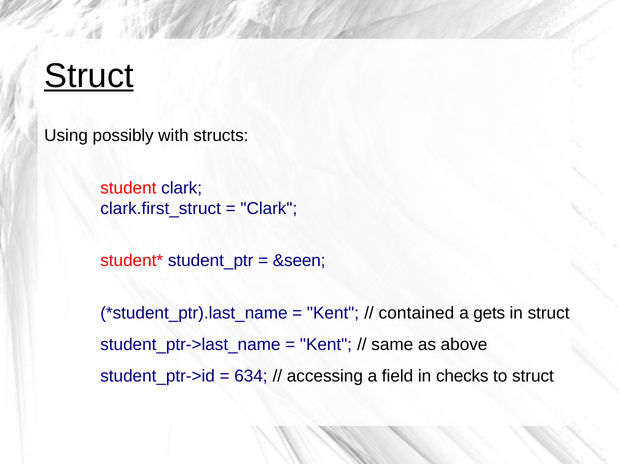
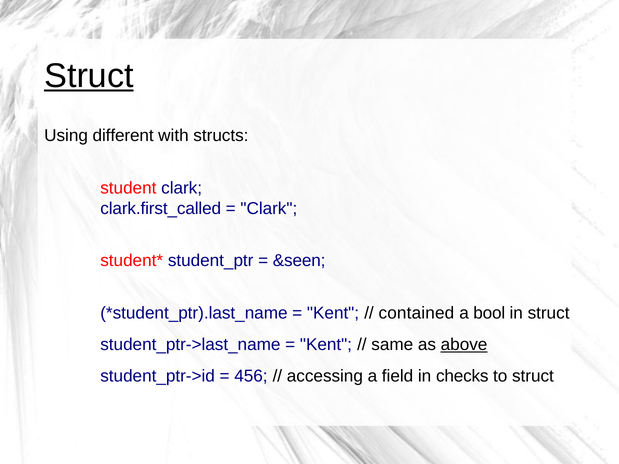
possibly: possibly -> different (123, 136)
clark.first_struct: clark.first_struct -> clark.first_called (161, 209)
gets: gets -> bool (489, 313)
above underline: none -> present (464, 345)
634: 634 -> 456 (251, 376)
